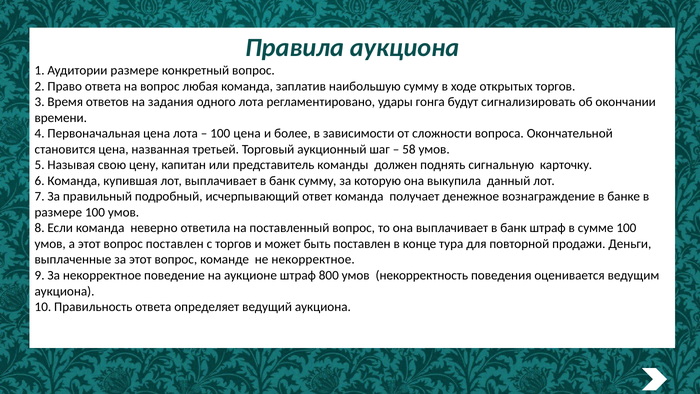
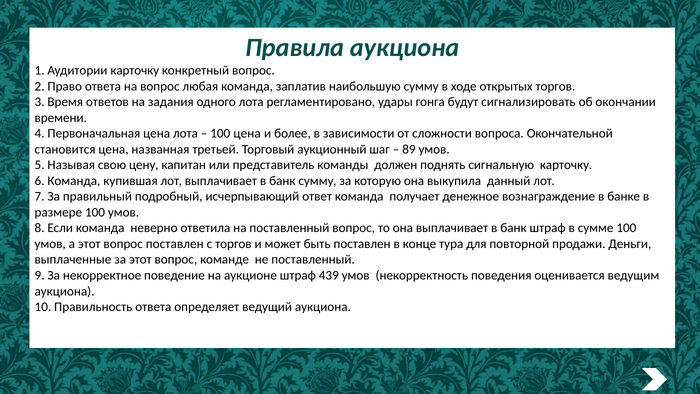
Аудитории размере: размере -> карточку (135, 70)
58: 58 -> 89 (409, 149)
не некорректное: некорректное -> поставленный (313, 259)
800: 800 -> 439 (329, 275)
